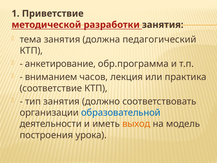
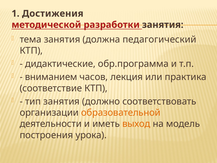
Приветствие: Приветствие -> Достижения (53, 14)
анкетирование: анкетирование -> дидактические (60, 64)
образовательной colour: blue -> orange (121, 112)
